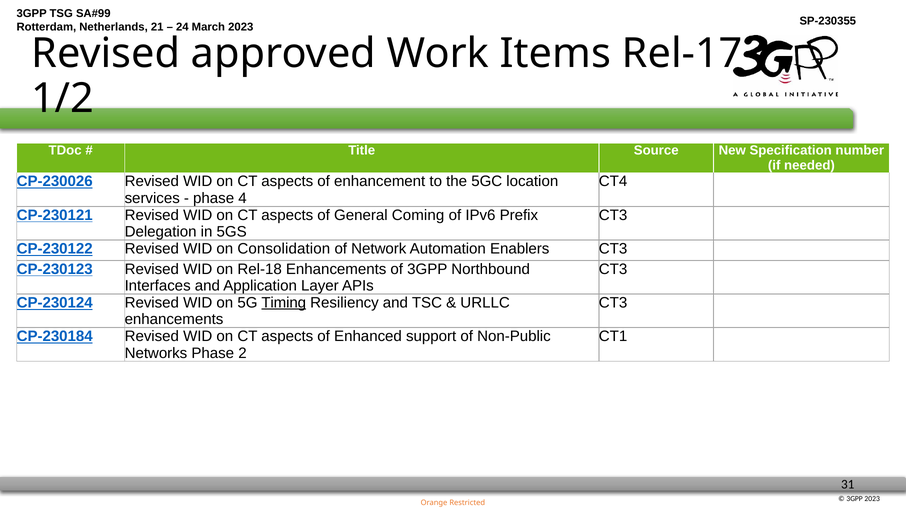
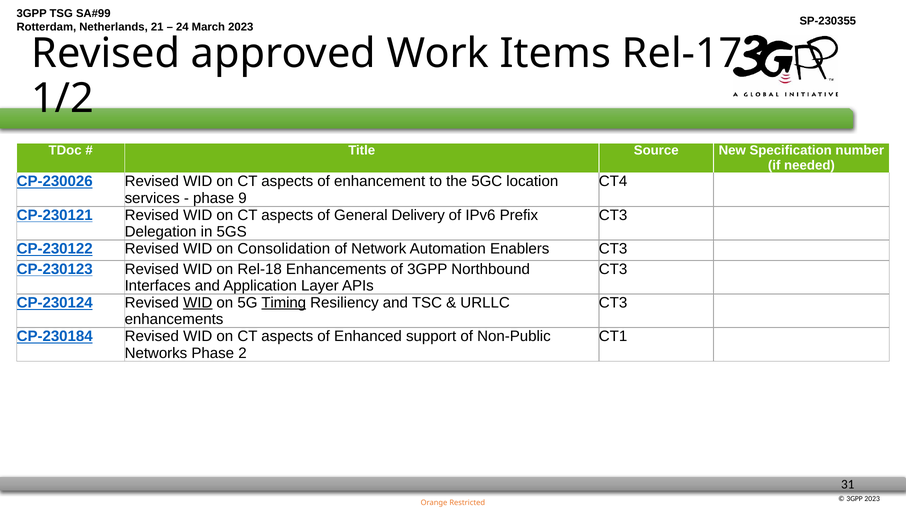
4: 4 -> 9 (243, 198)
Coming: Coming -> Delivery (418, 215)
WID underline: none -> present (198, 302)
